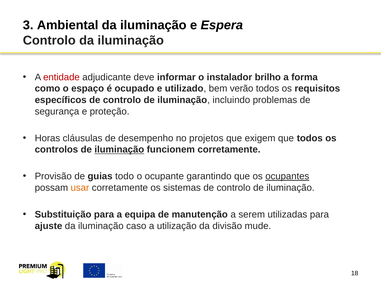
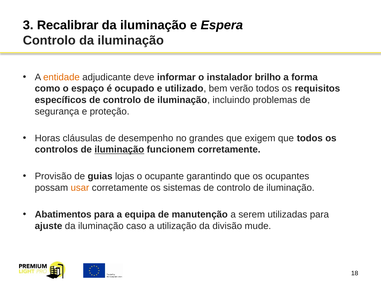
Ambiental: Ambiental -> Recalibrar (68, 25)
entidade colour: red -> orange (61, 77)
projetos: projetos -> grandes (206, 138)
todo: todo -> lojas (125, 176)
ocupantes underline: present -> none (287, 176)
Substituição: Substituição -> Abatimentos (63, 214)
